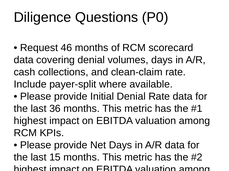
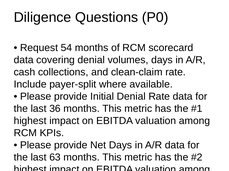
46: 46 -> 54 (66, 48)
15: 15 -> 63 (55, 158)
